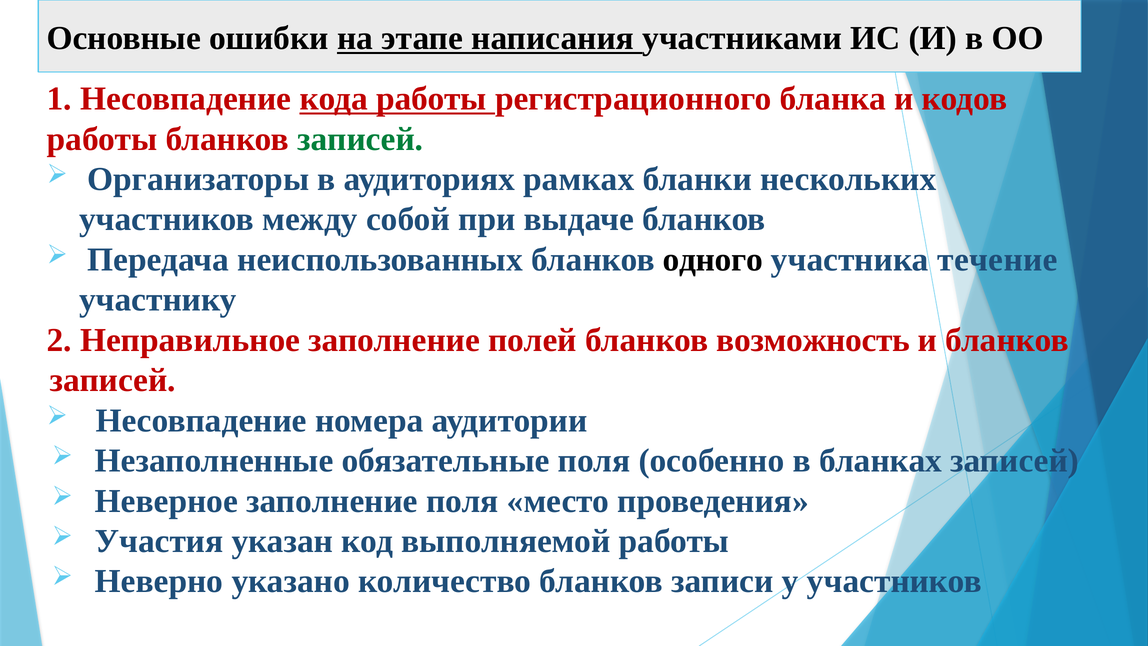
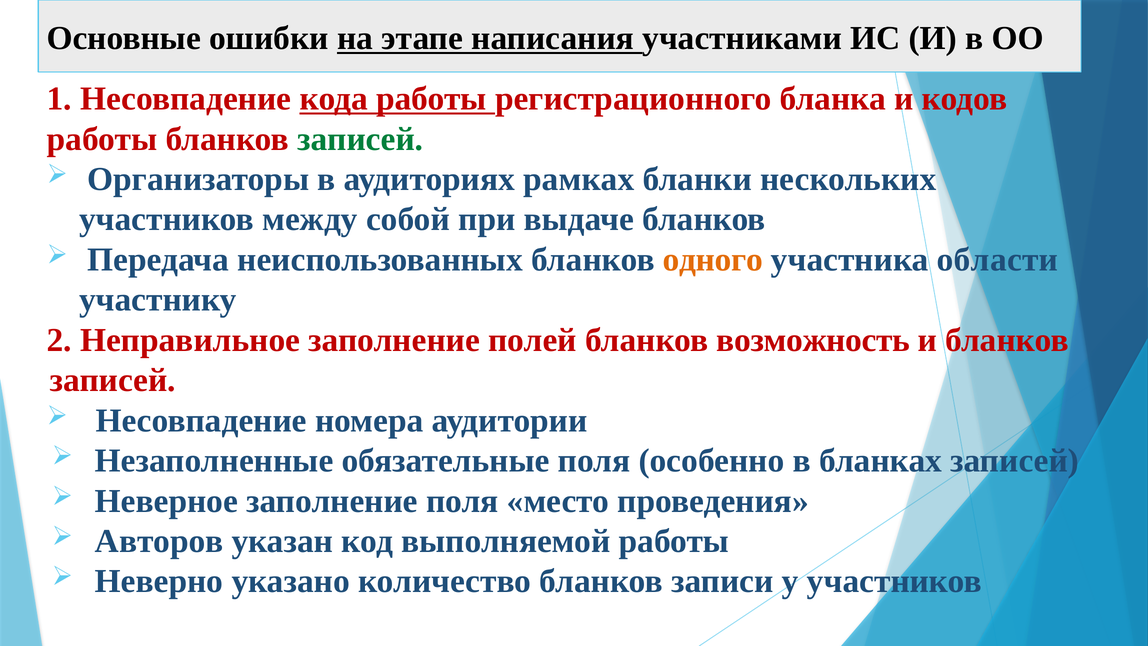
одного colour: black -> orange (713, 260)
течение: течение -> области (998, 260)
Участия: Участия -> Авторов (159, 541)
